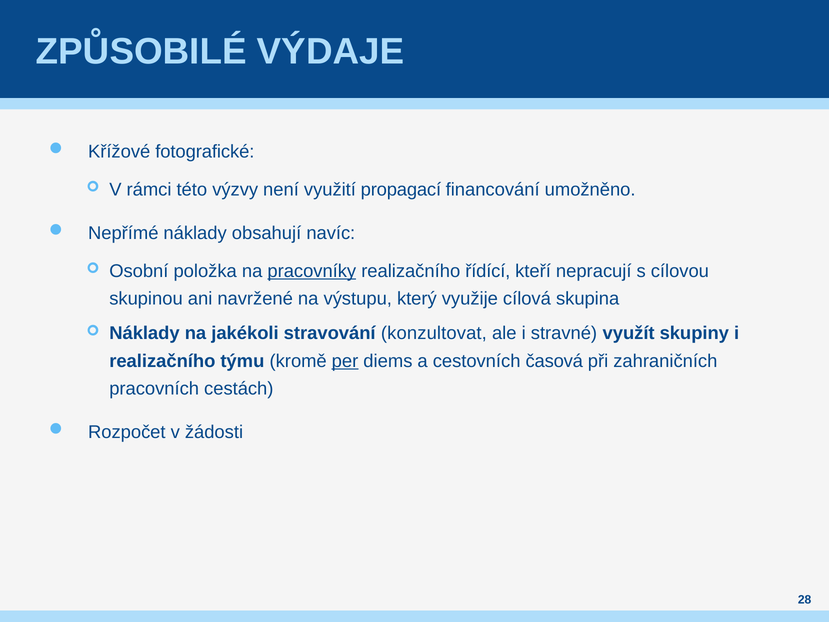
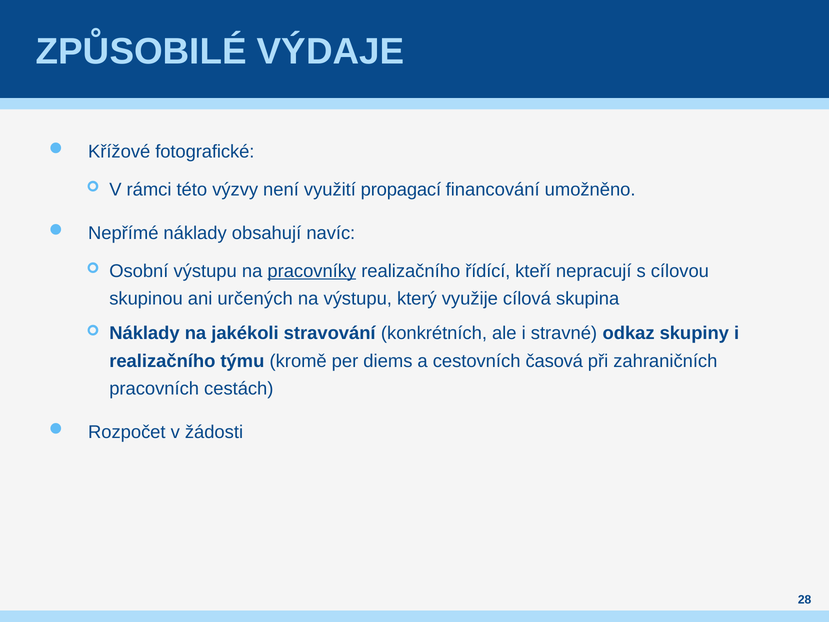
Osobní položka: položka -> výstupu (205, 271)
navržené: navržené -> určených (255, 299)
konzultovat: konzultovat -> konkrétních (434, 333)
využít: využít -> odkaz (629, 333)
per underline: present -> none (345, 361)
